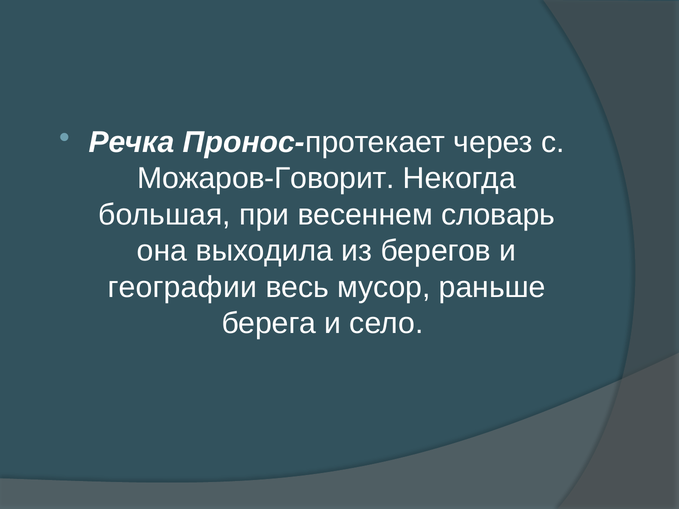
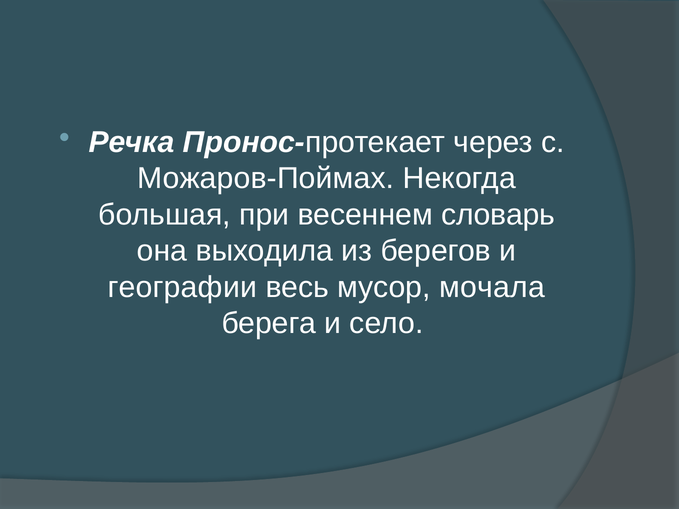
Можаров-Говорит: Можаров-Говорит -> Можаров-Поймах (266, 179)
раньше: раньше -> мочала (492, 287)
